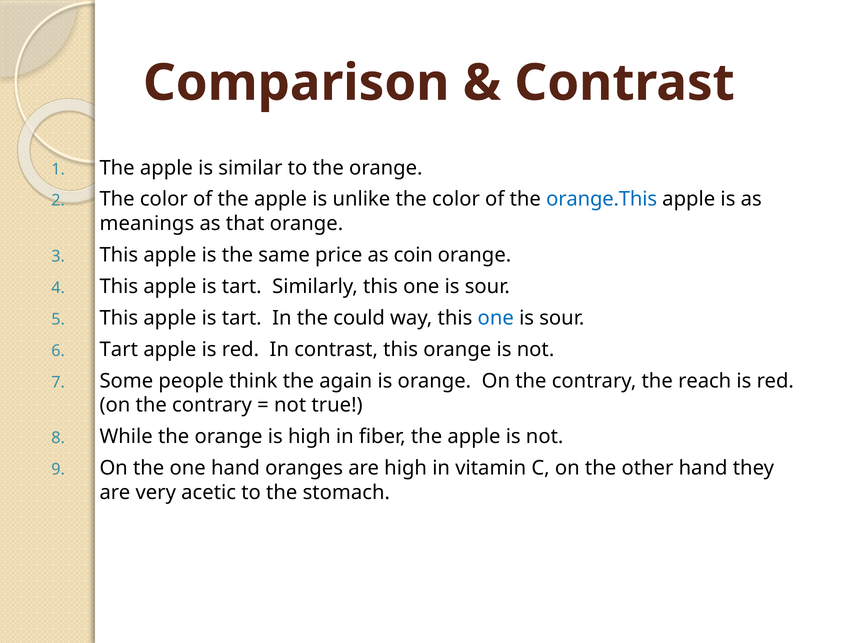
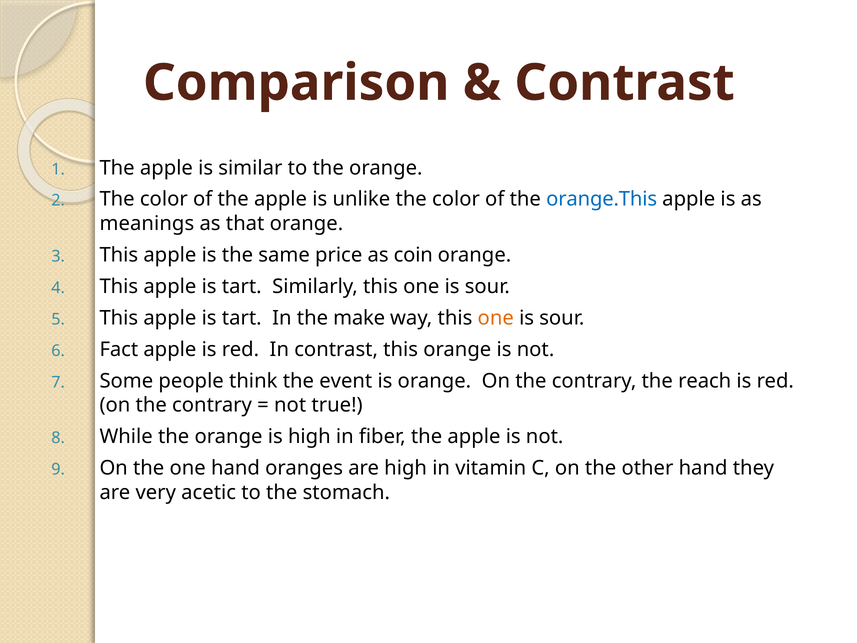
could: could -> make (359, 318)
one colour: blue -> orange (496, 318)
Tart: Tart -> Fact (119, 349)
again: again -> event (346, 381)
